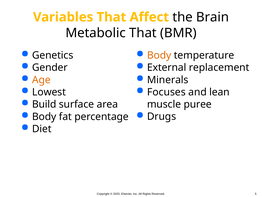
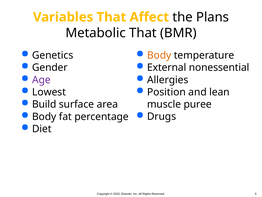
Brain: Brain -> Plans (213, 17)
replacement: replacement -> nonessential (219, 67)
Age colour: orange -> purple (41, 80)
Minerals: Minerals -> Allergies (168, 80)
Focuses: Focuses -> Position (166, 92)
